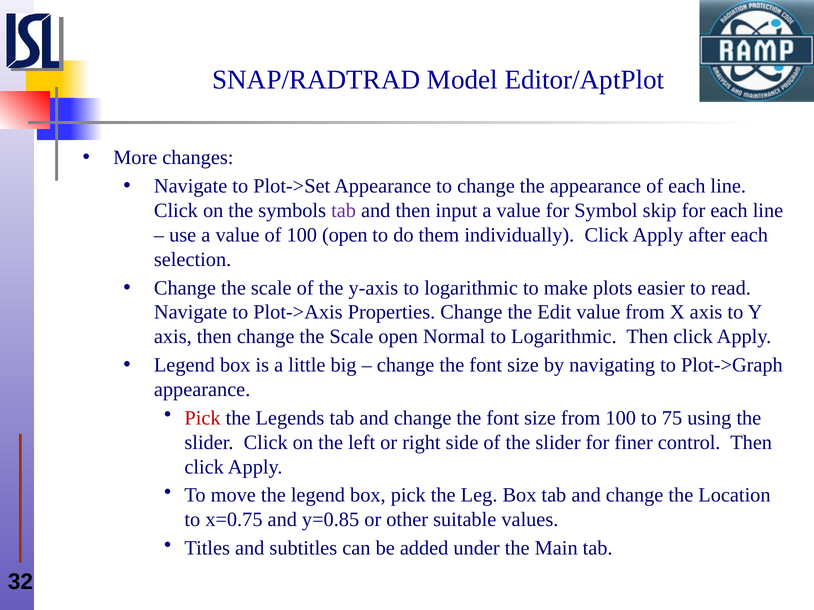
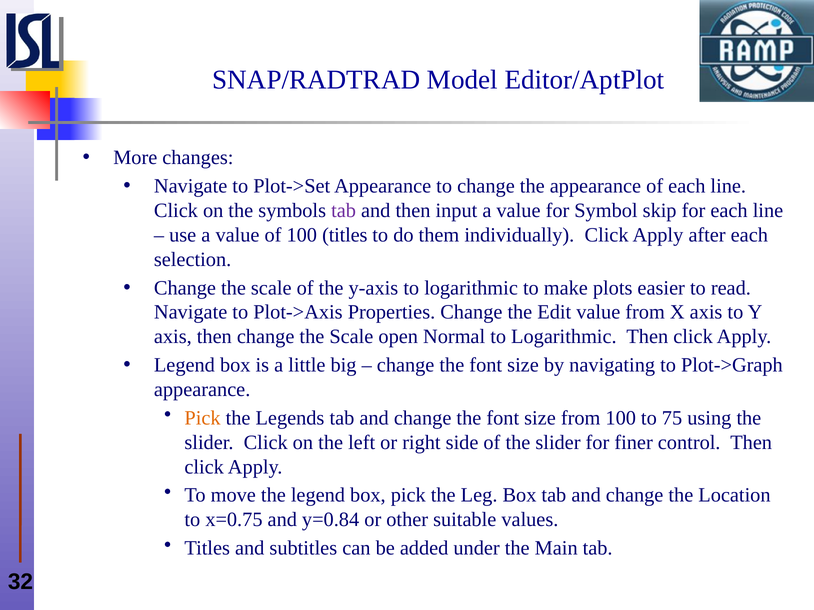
100 open: open -> titles (345, 235)
Pick colour: red -> orange (203, 418)
y=0.85: y=0.85 -> y=0.84 (331, 520)
